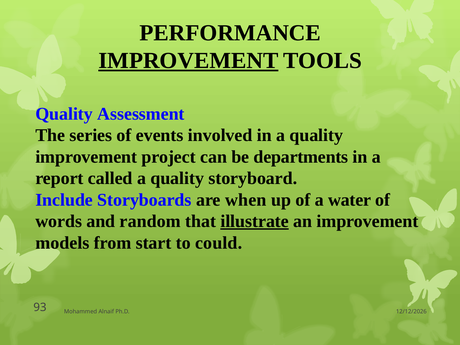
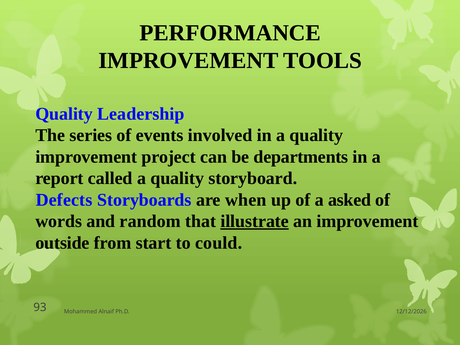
IMPROVEMENT underline: present -> none (188, 61)
Assessment: Assessment -> Leadership (141, 114)
Include: Include -> Defects (64, 200)
water: water -> asked (350, 200)
models: models -> outside (62, 243)
